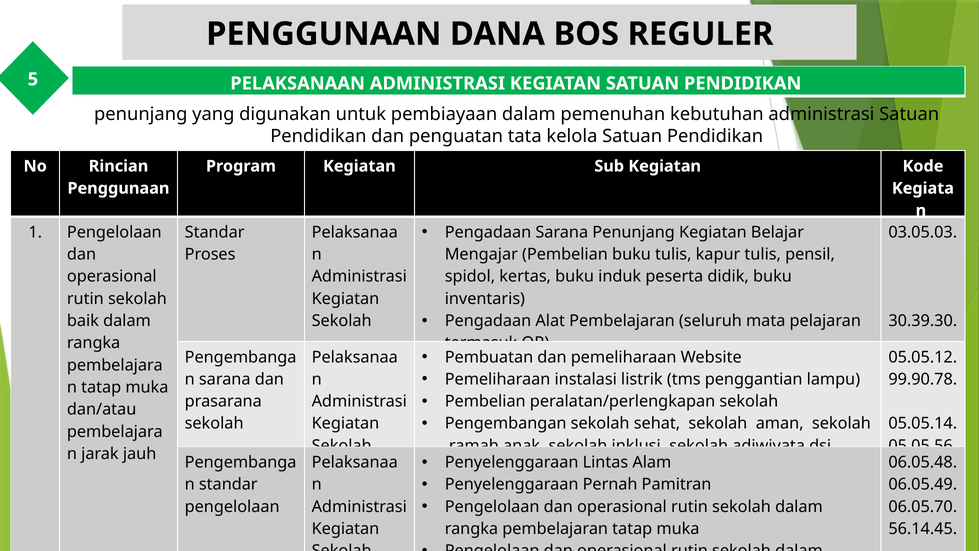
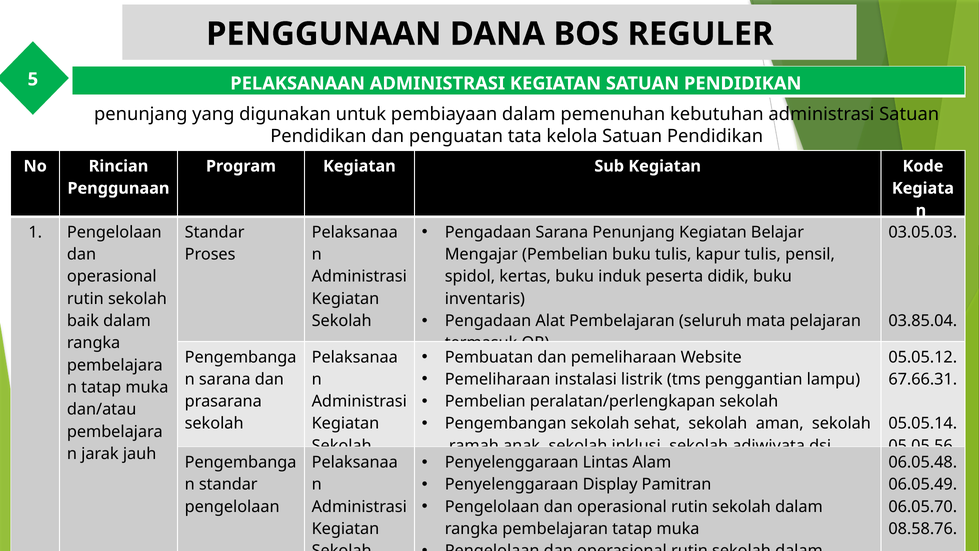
30.39.30: 30.39.30 -> 03.85.04 (923, 321)
99.90.78: 99.90.78 -> 67.66.31 (923, 379)
Pernah: Pernah -> Display (610, 484)
56.14.45: 56.14.45 -> 08.58.76 (923, 529)
